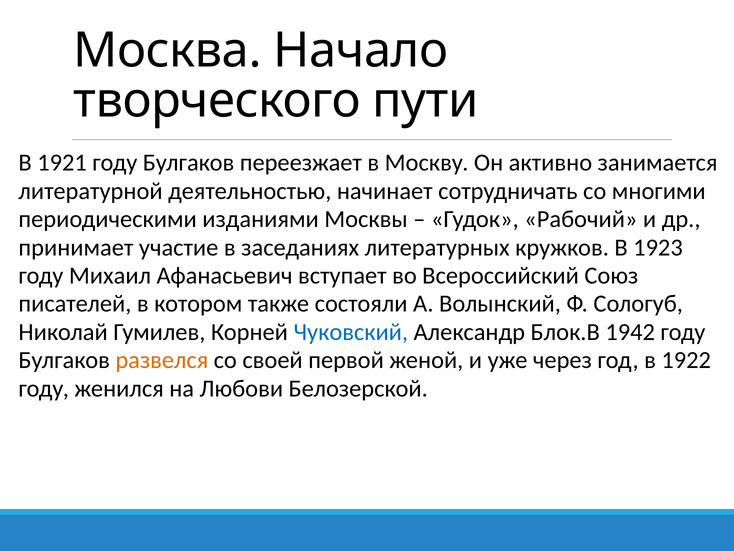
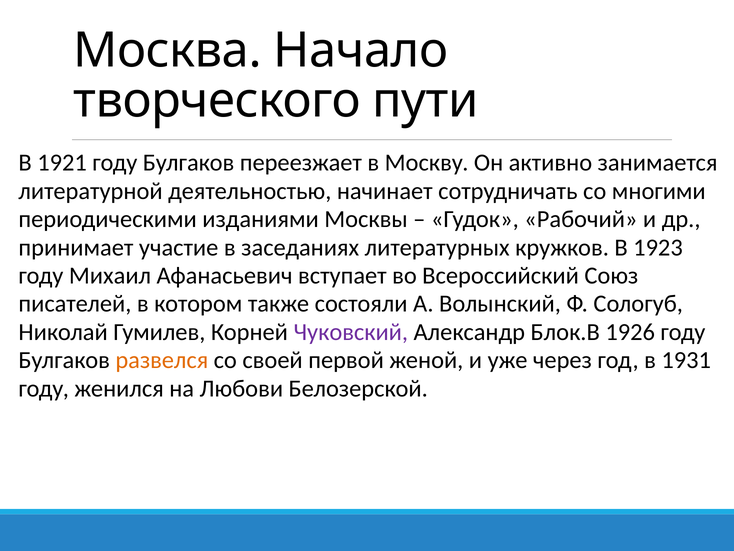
Чуковский colour: blue -> purple (351, 332)
1942: 1942 -> 1926 (630, 332)
1922: 1922 -> 1931 (686, 360)
